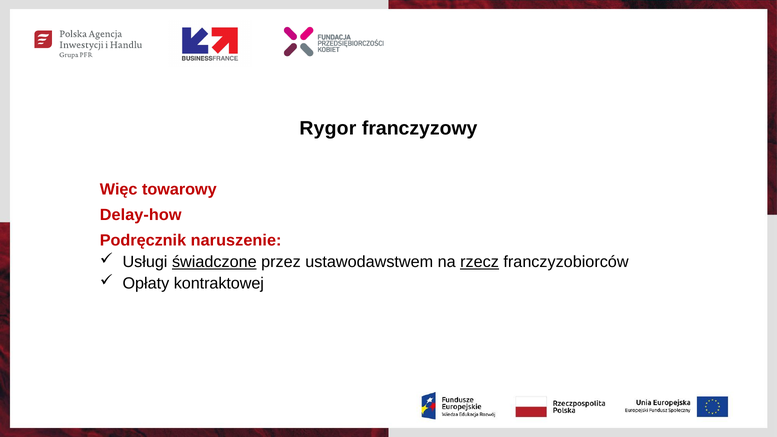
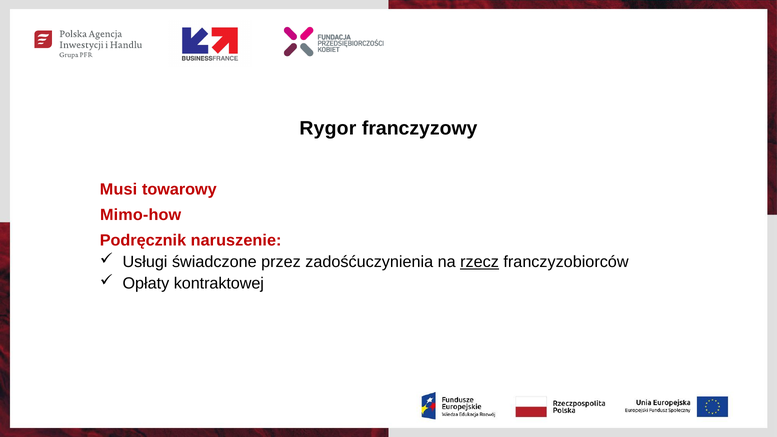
Więc: Więc -> Musi (119, 189)
Delay-how: Delay-how -> Mimo-how (141, 215)
świadczone underline: present -> none (214, 262)
ustawodawstwem: ustawodawstwem -> zadośćuczynienia (369, 262)
